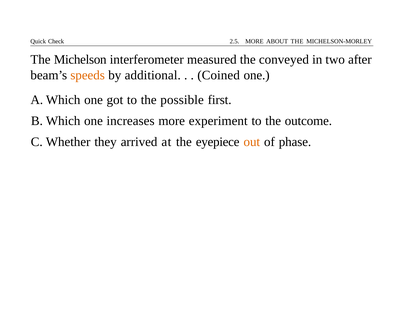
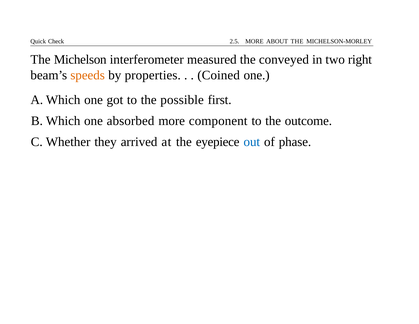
after: after -> right (360, 60)
additional: additional -> properties (153, 75)
increases: increases -> absorbed (131, 121)
experiment: experiment -> component (218, 121)
out colour: orange -> blue (252, 142)
